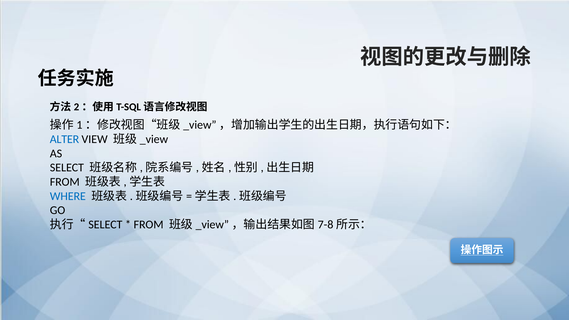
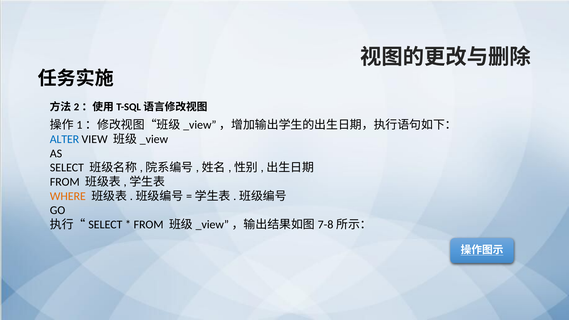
WHERE colour: blue -> orange (68, 196)
